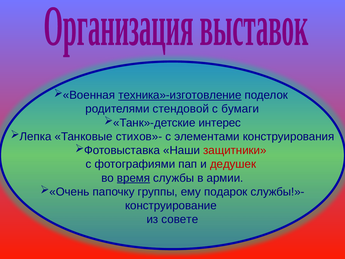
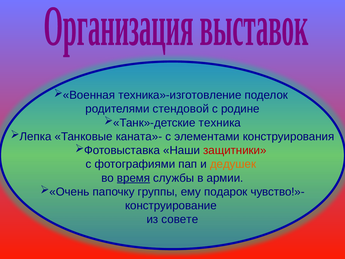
техника»-изготовление underline: present -> none (180, 95)
бумаги: бумаги -> родине (240, 109)
интерес: интерес -> техника (220, 123)
стихов»-: стихов»- -> каната»- (139, 136)
дедушек colour: red -> orange (233, 164)
службы!»-: службы!»- -> чувство!»- (278, 192)
